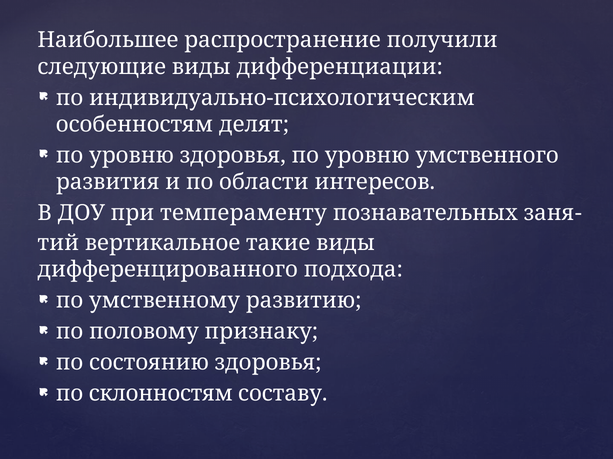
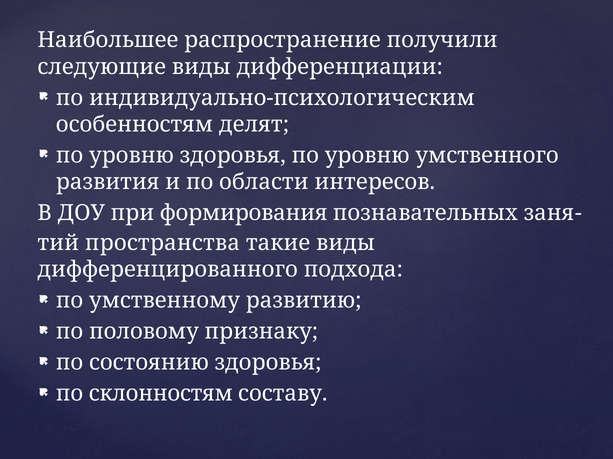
темпераменту: темпераменту -> формирования (244, 213)
вертикальное: вертикальное -> пространства (162, 243)
